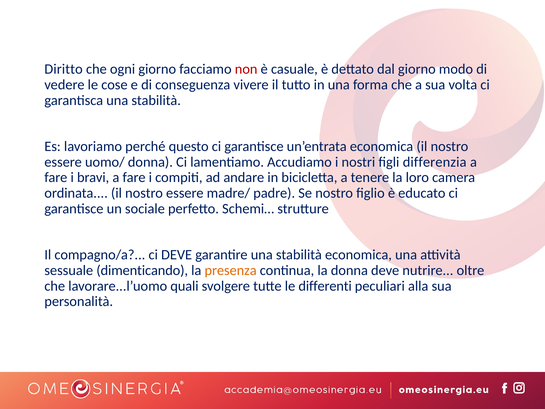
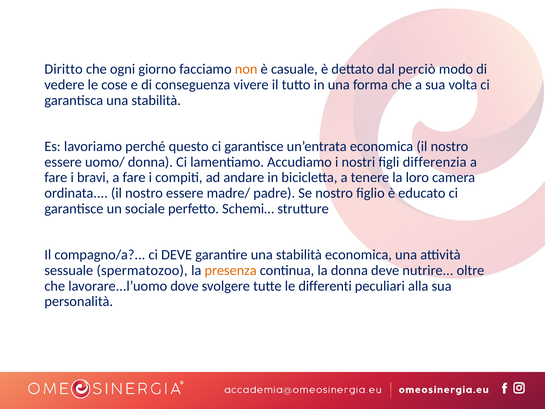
non colour: red -> orange (246, 69)
dal giorno: giorno -> perciò (417, 69)
dimenticando: dimenticando -> spermatozoo (142, 270)
quali: quali -> dove (184, 286)
